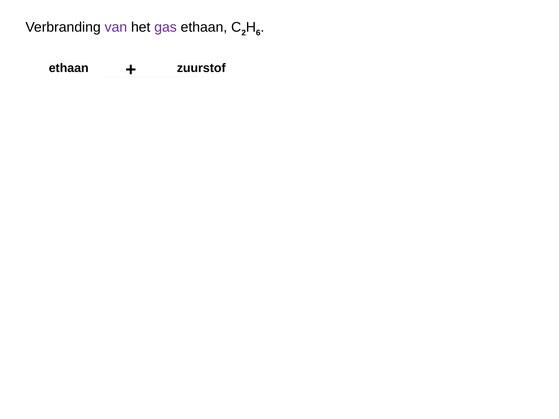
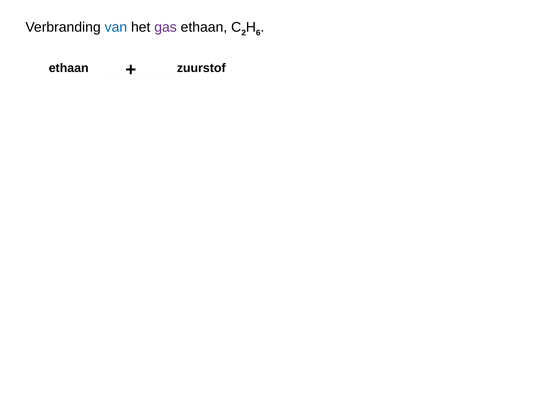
van colour: purple -> blue (116, 27)
